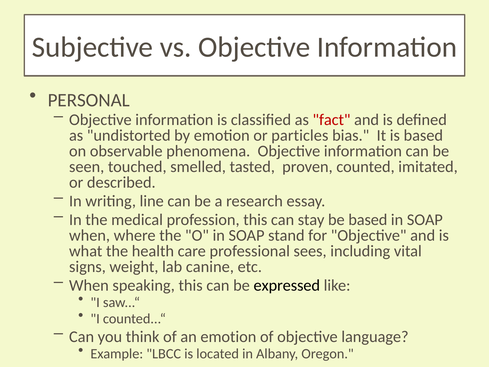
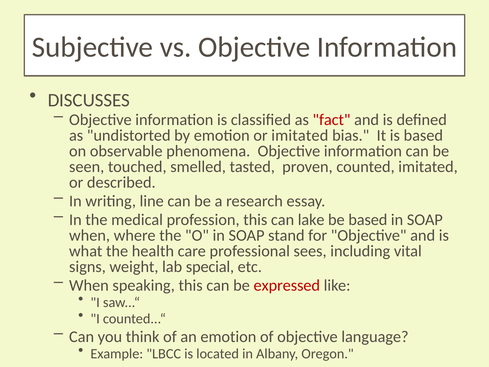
PERSONAL: PERSONAL -> DISCUSSES (89, 100)
or particles: particles -> imitated (300, 135)
stay: stay -> lake (311, 220)
canine: canine -> special (210, 267)
expressed colour: black -> red (287, 285)
